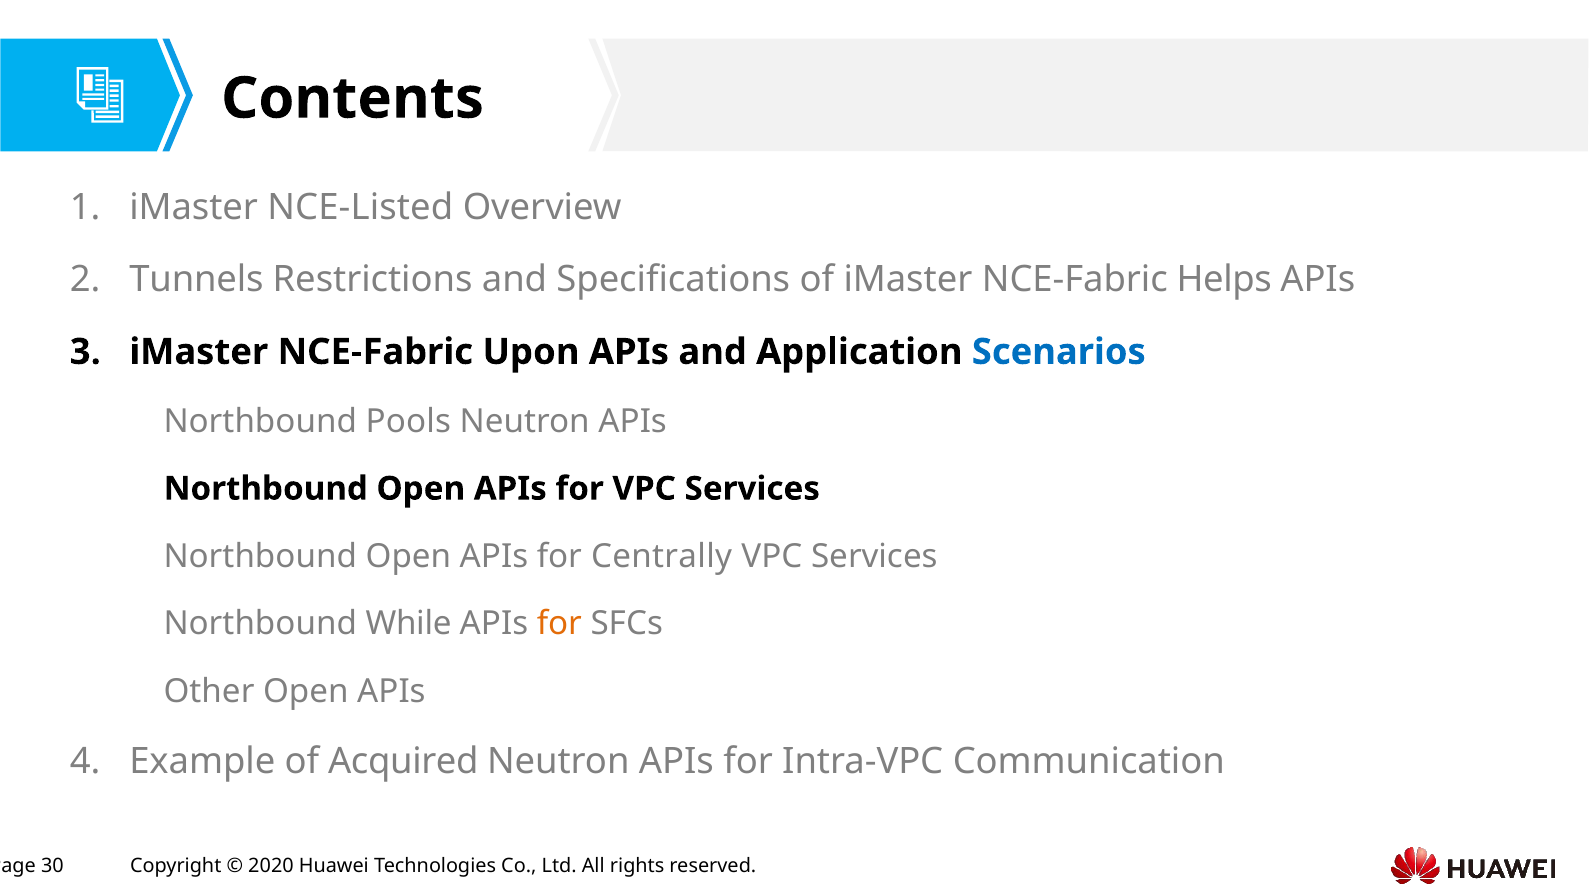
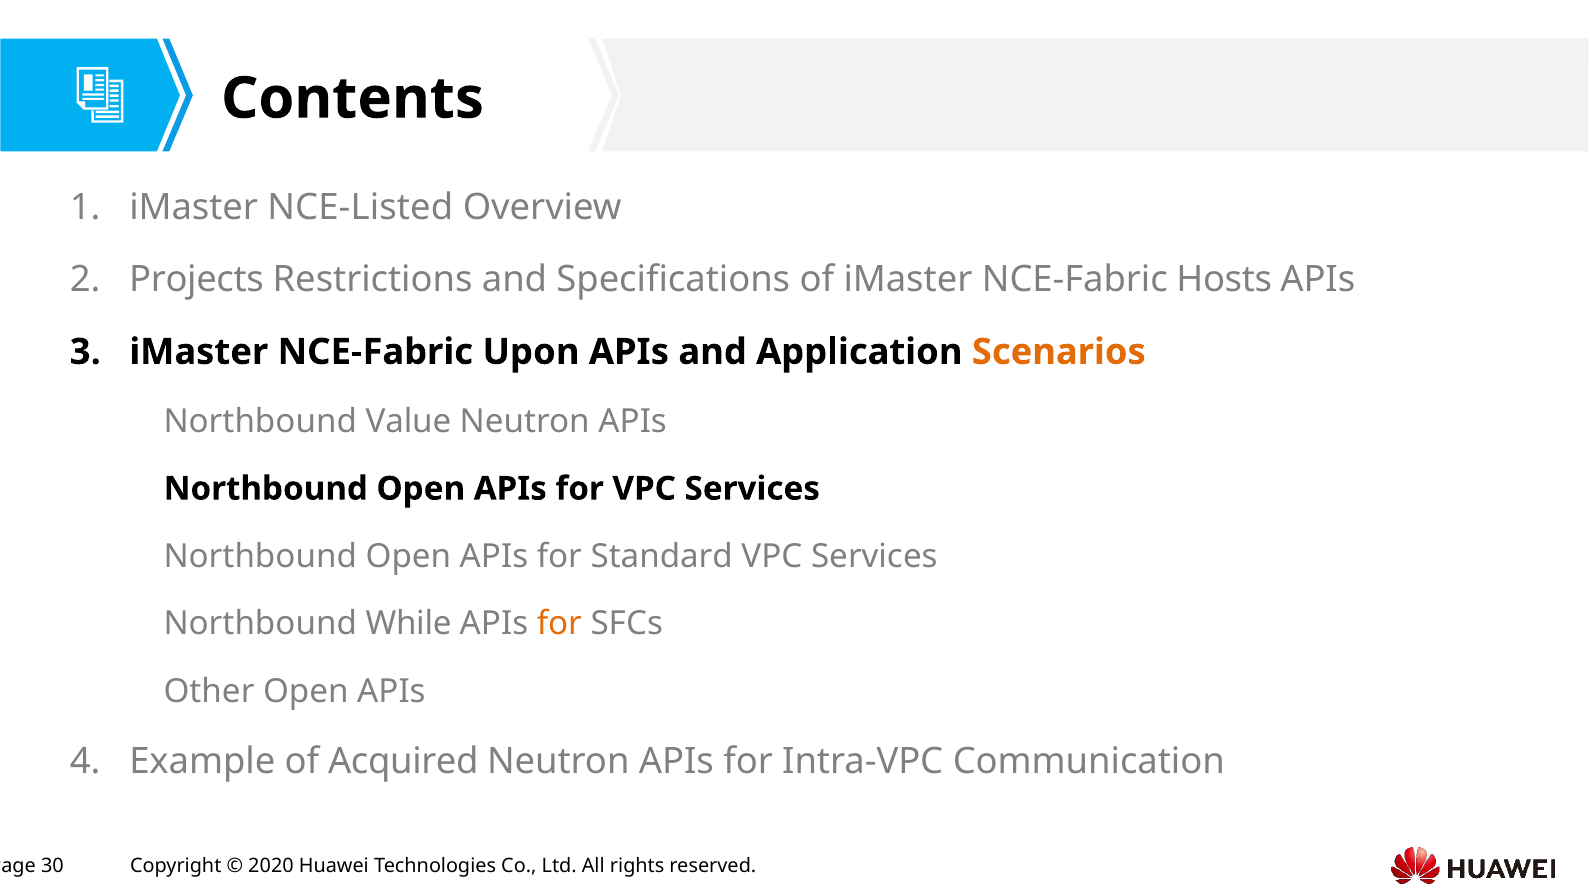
Tunnels: Tunnels -> Projects (197, 280)
Helps: Helps -> Hosts (1224, 280)
Scenarios colour: blue -> orange (1059, 352)
Pools: Pools -> Value (408, 421)
Centrally: Centrally -> Standard (662, 556)
